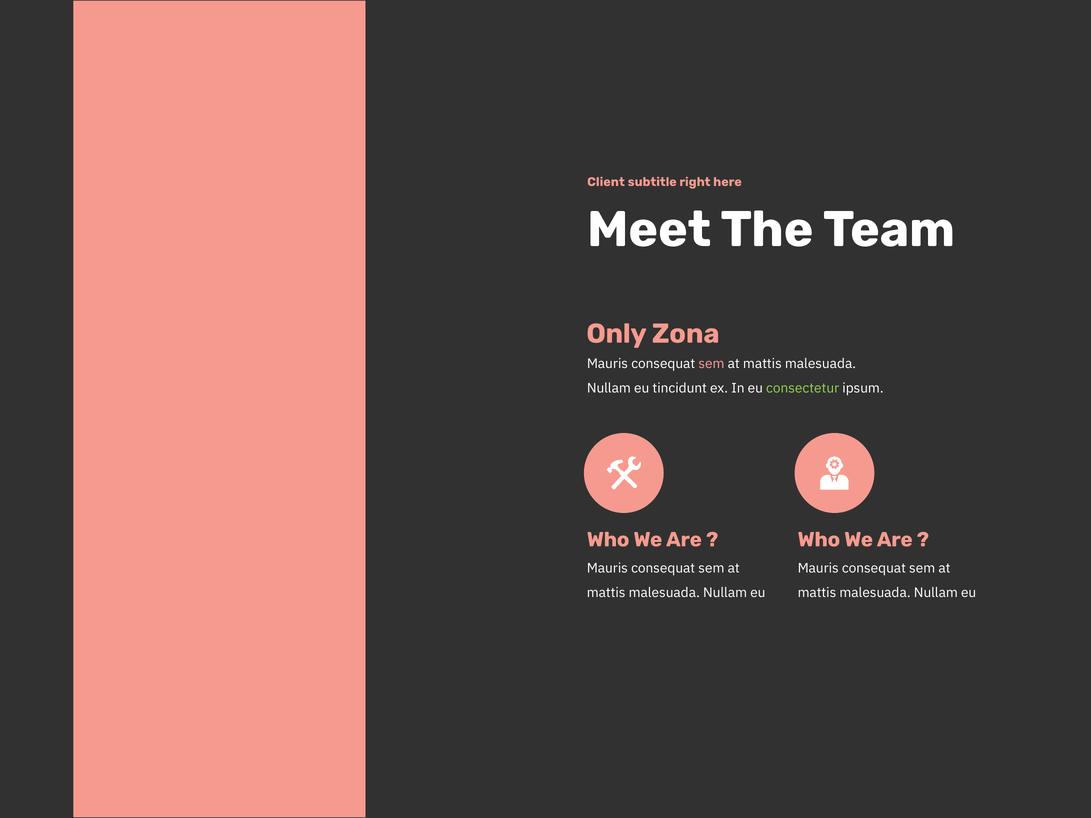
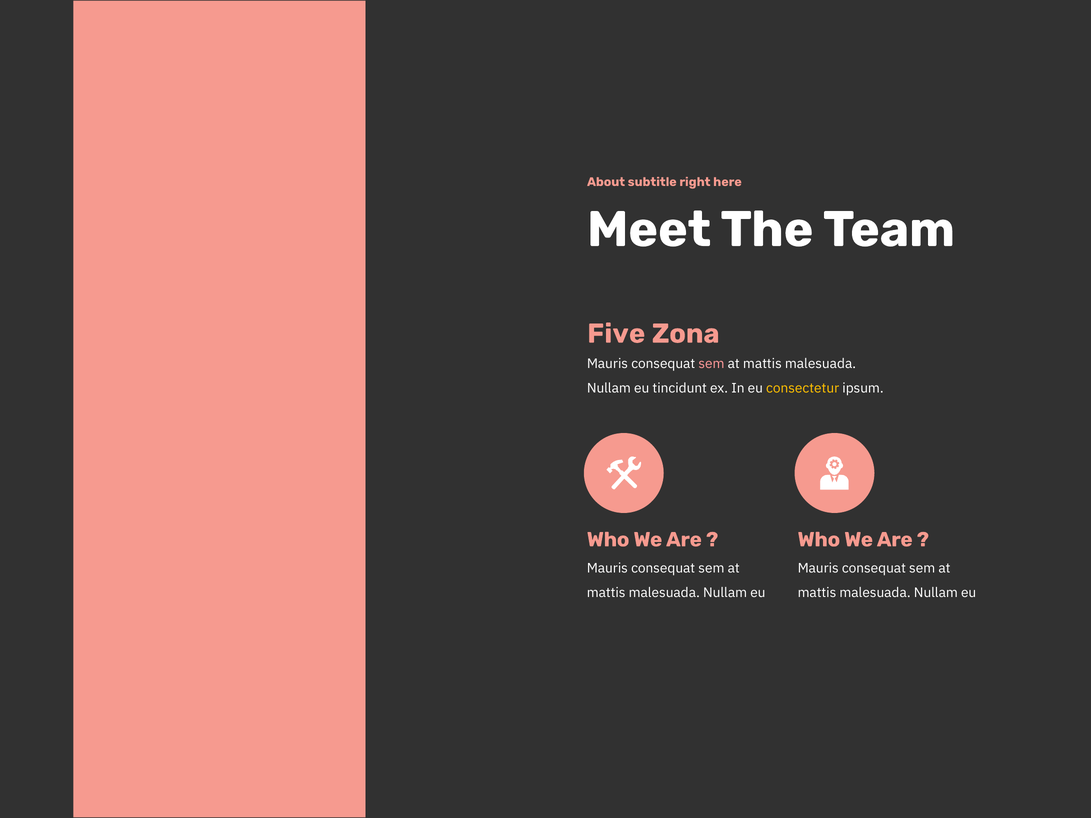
Client: Client -> About (606, 182)
Only: Only -> Five (616, 334)
consectetur colour: light green -> yellow (803, 388)
